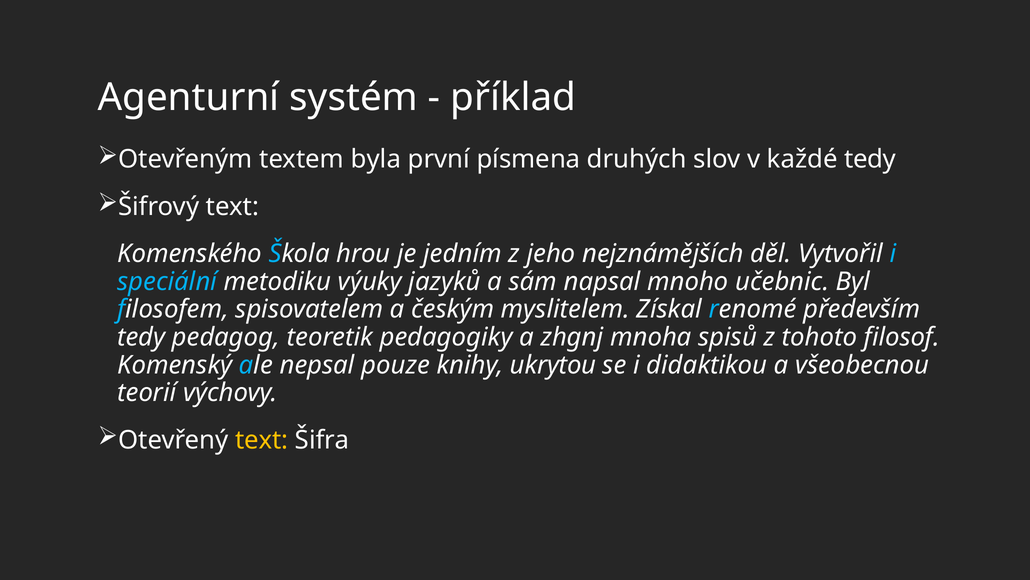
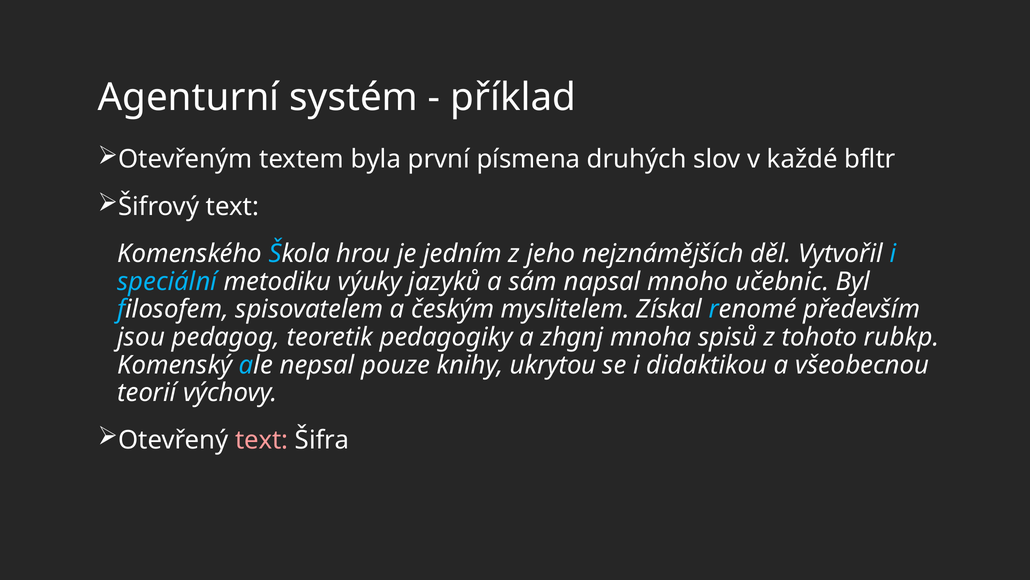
každé tedy: tedy -> bfltr (870, 159)
tedy: tedy -> jsou (141, 337)
filosof: filosof -> rubkp (902, 337)
text colour: yellow -> pink (262, 440)
